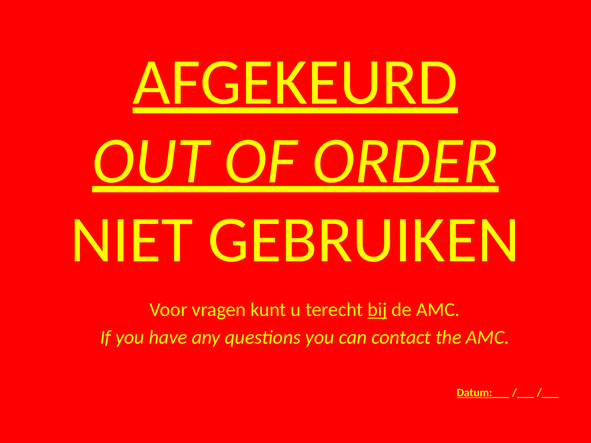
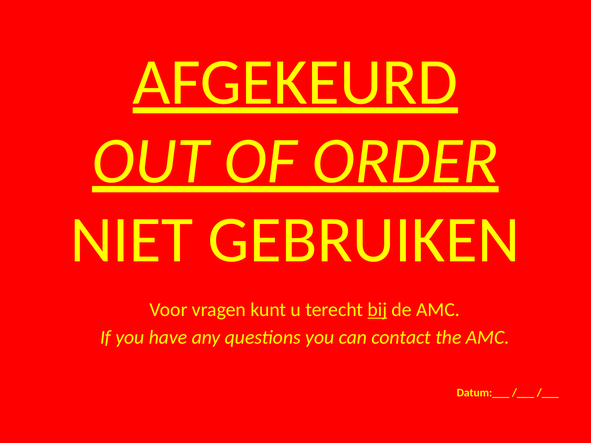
Datum:___ underline: present -> none (483, 393)
